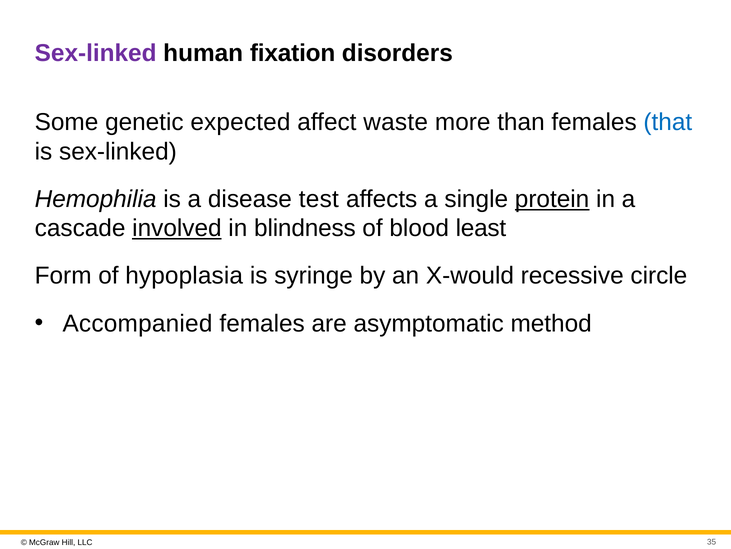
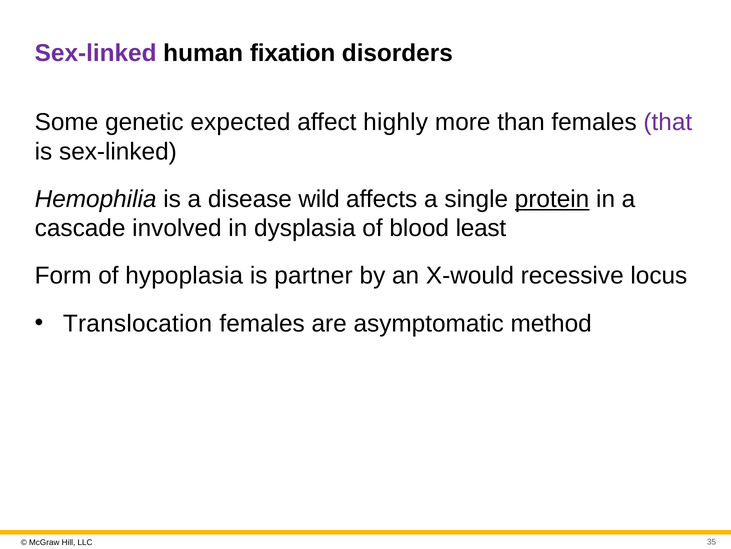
waste: waste -> highly (396, 122)
that colour: blue -> purple (668, 122)
test: test -> wild (319, 199)
involved underline: present -> none (177, 228)
blindness: blindness -> dysplasia (305, 228)
syringe: syringe -> partner (313, 276)
circle: circle -> locus (659, 276)
Accompanied: Accompanied -> Translocation (137, 323)
